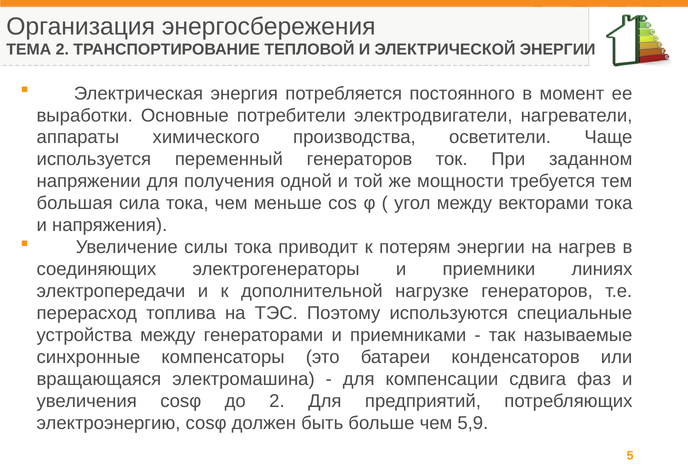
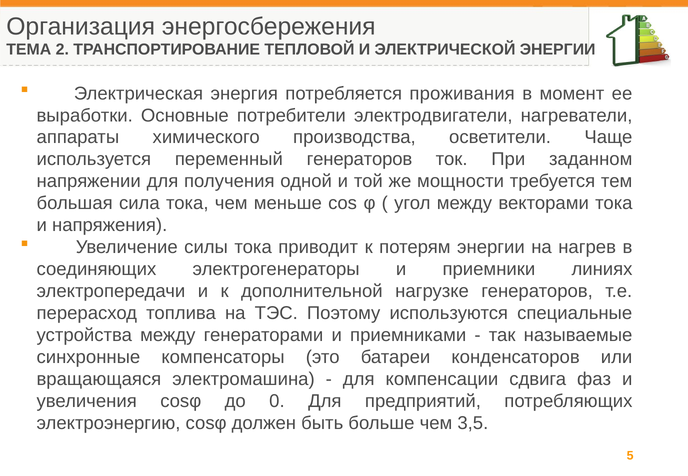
постоянного: постоянного -> проживания (462, 93)
до 2: 2 -> 0 (277, 402)
5,9: 5,9 -> 3,5 (473, 424)
